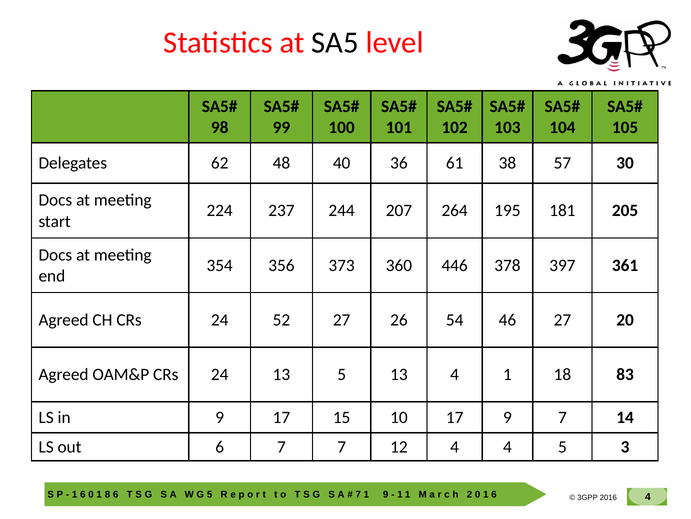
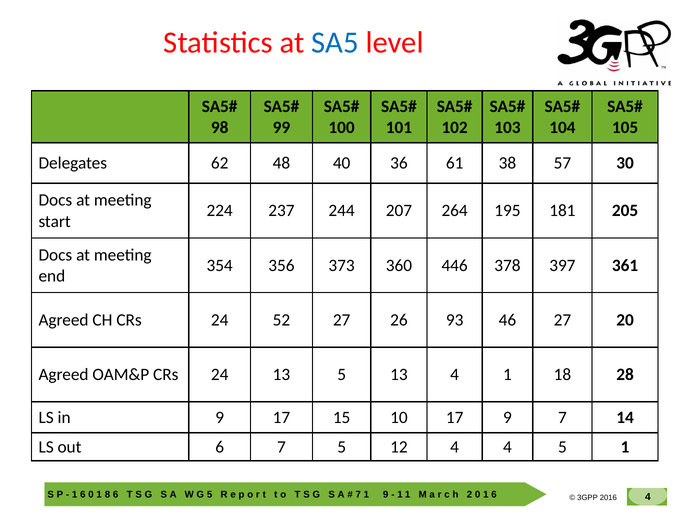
SA5 colour: black -> blue (335, 43)
54: 54 -> 93 (455, 320)
83: 83 -> 28 (625, 374)
7 7: 7 -> 5 (342, 446)
5 3: 3 -> 1 (625, 446)
